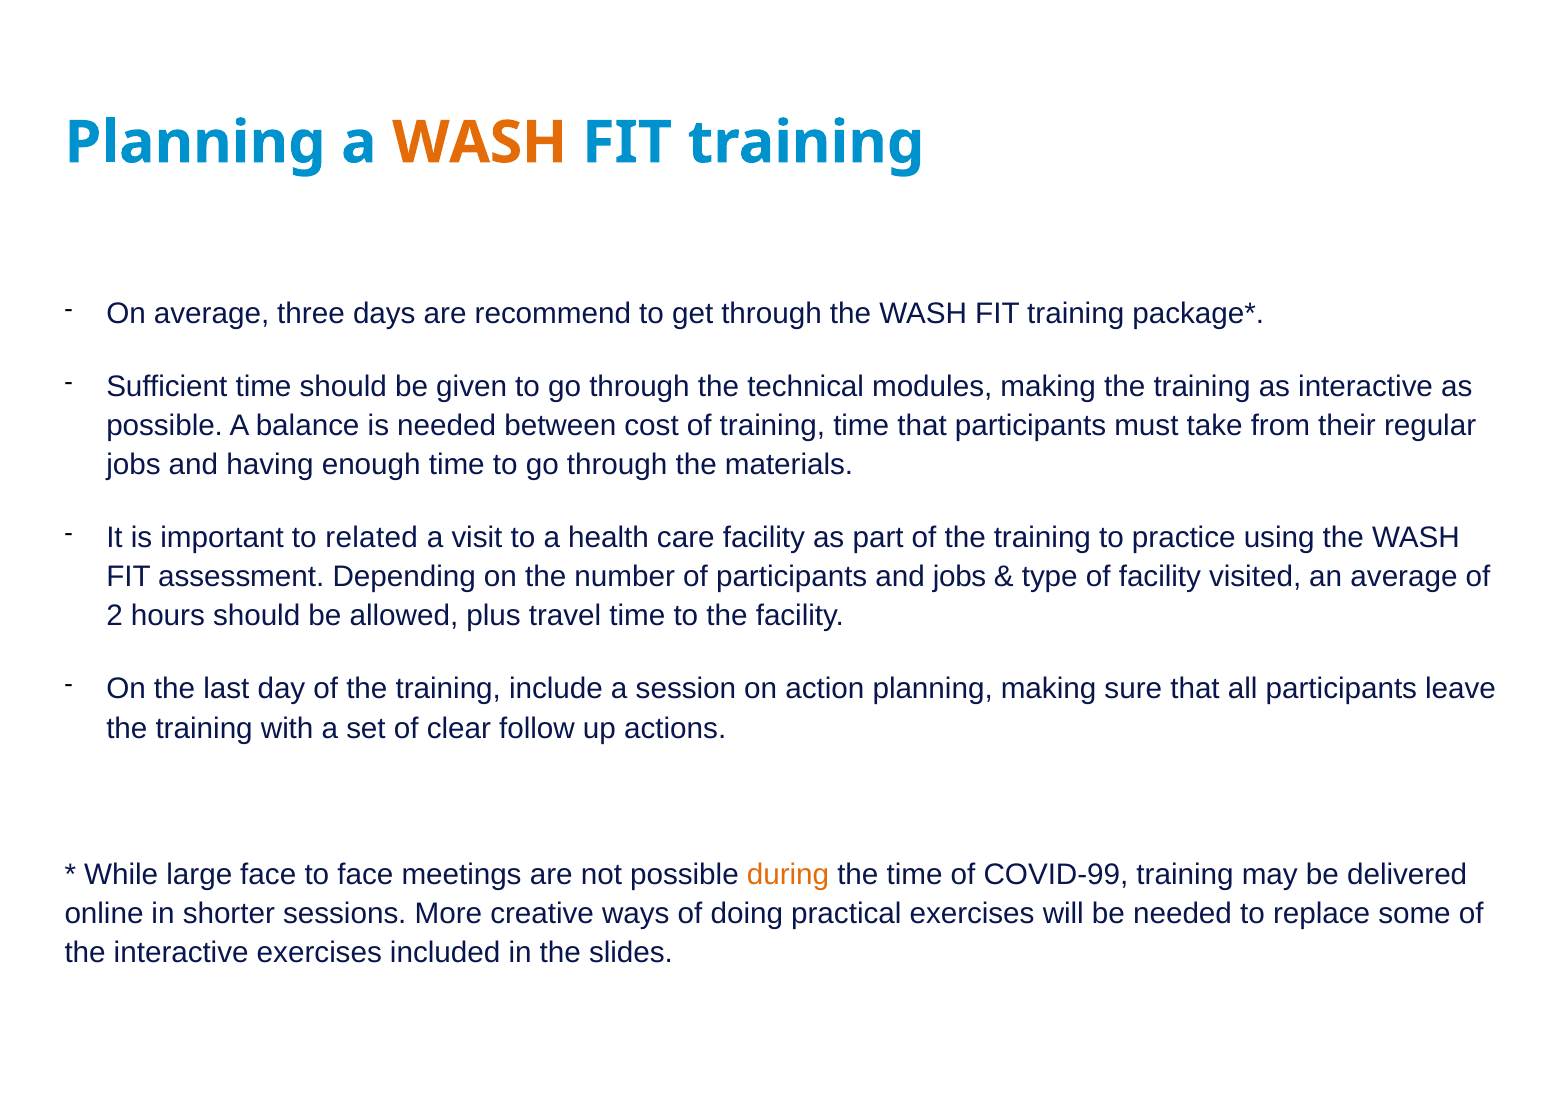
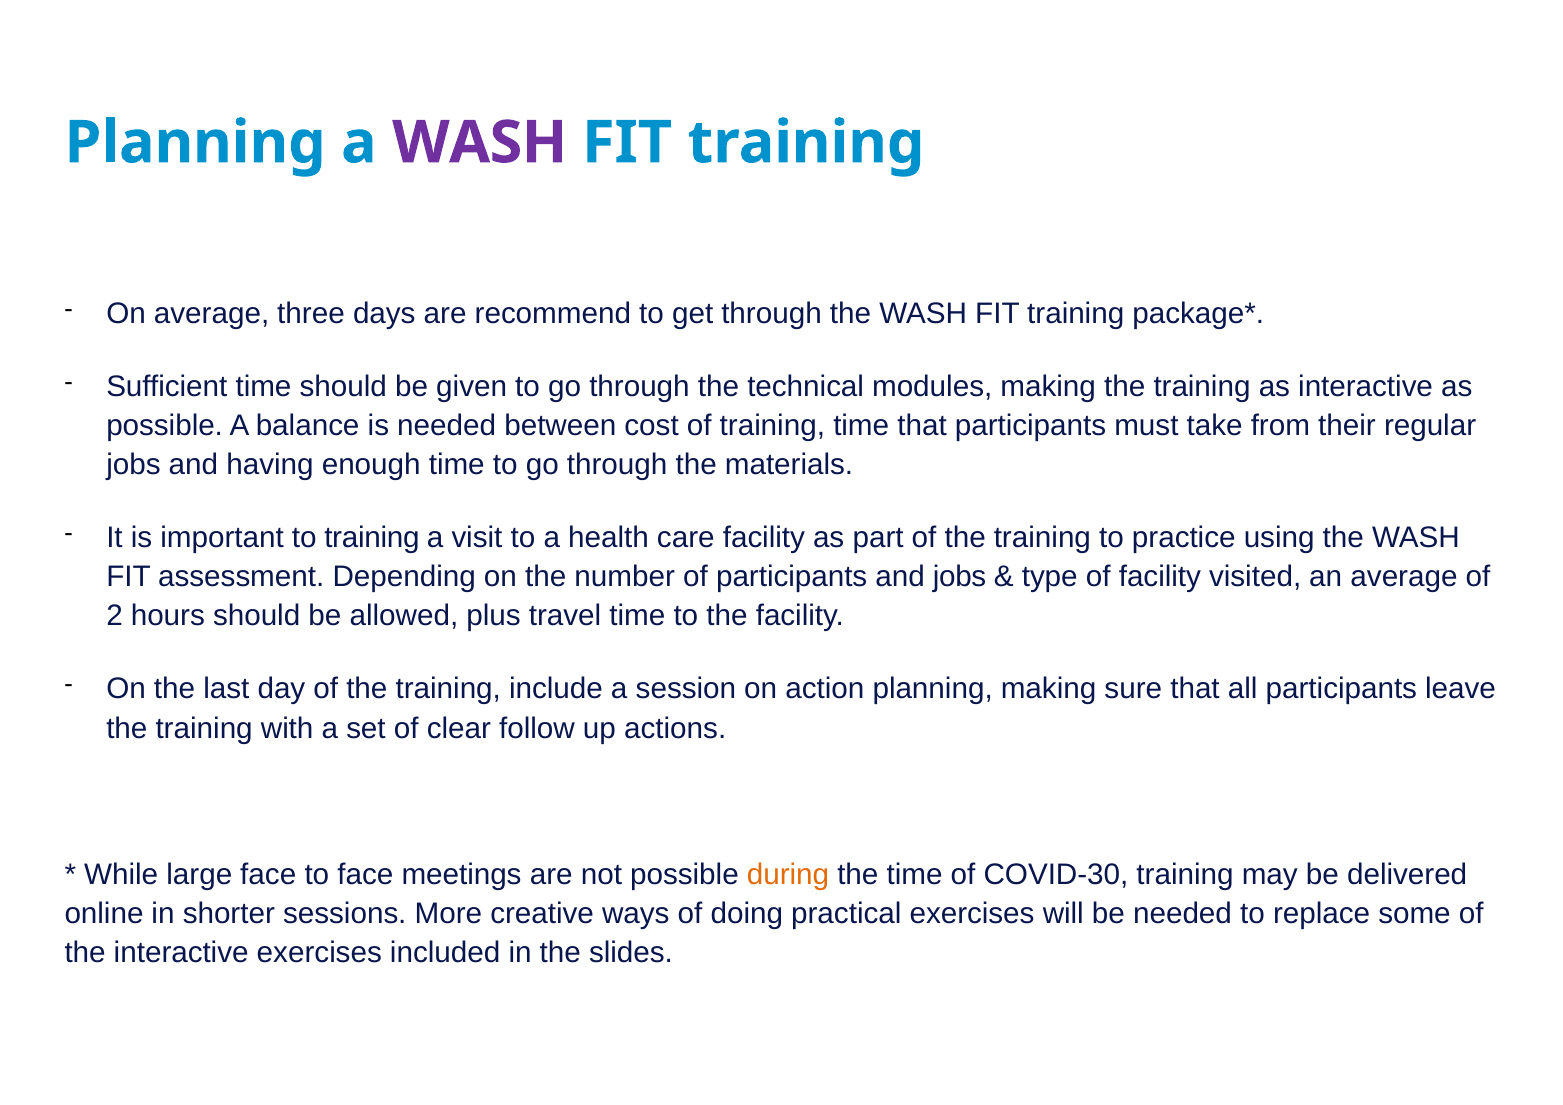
WASH colour: orange -> purple (480, 143)
to related: related -> training (372, 538)
COVID-99: COVID-99 -> COVID-30 (1056, 874)
